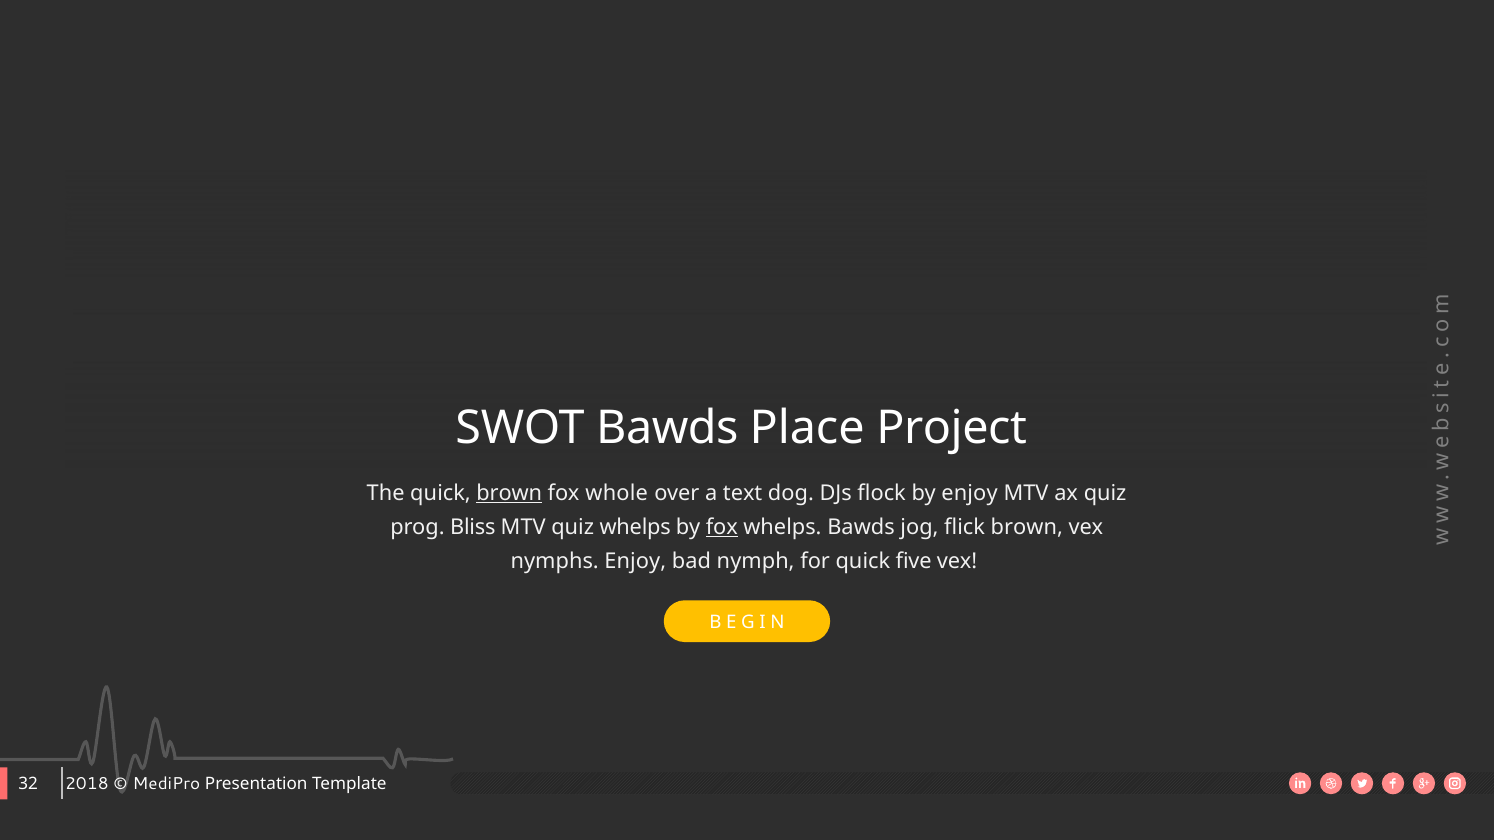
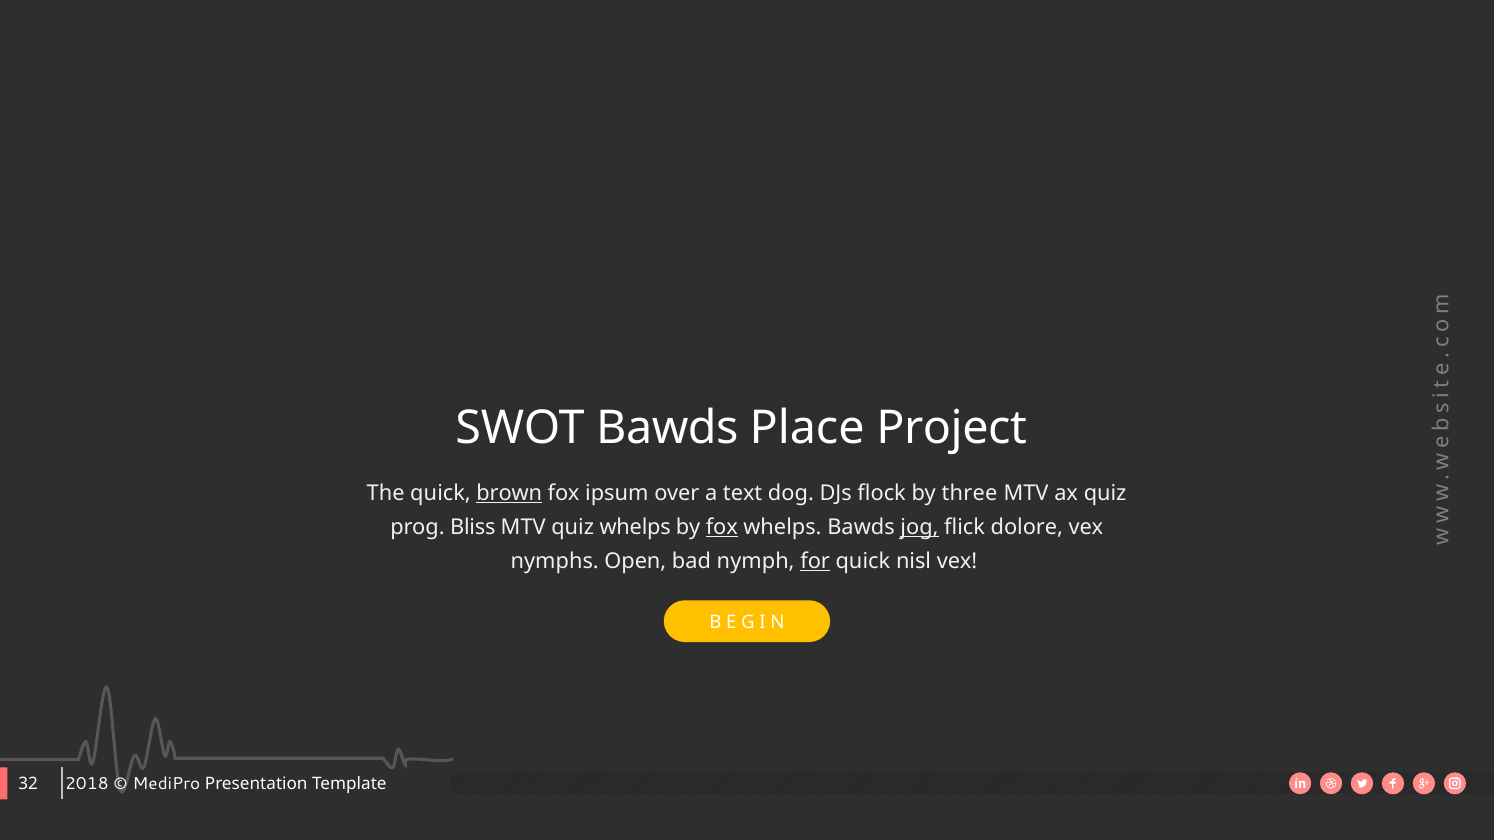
whole: whole -> ipsum (617, 494)
by enjoy: enjoy -> three (970, 494)
jog underline: none -> present (919, 528)
flick brown: brown -> dolore (1027, 528)
nymphs Enjoy: Enjoy -> Open (635, 562)
for underline: none -> present (815, 562)
five: five -> nisl (914, 562)
